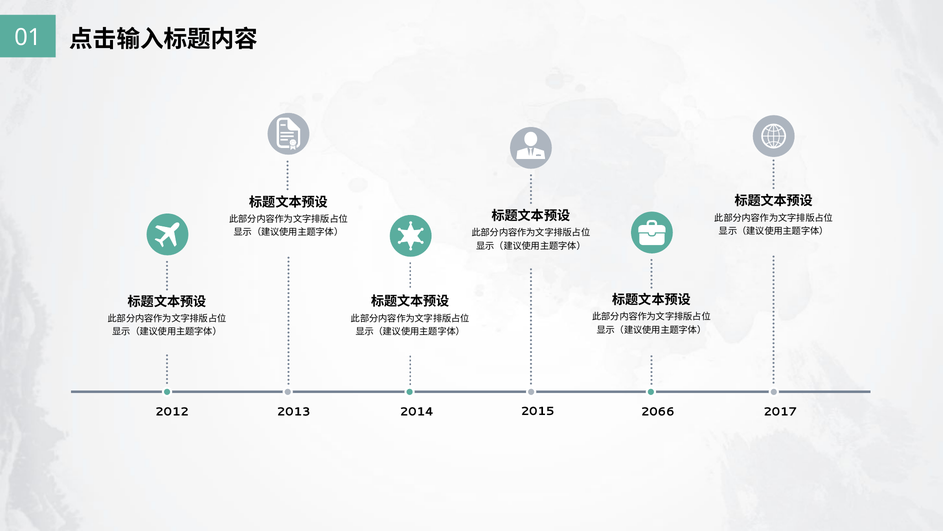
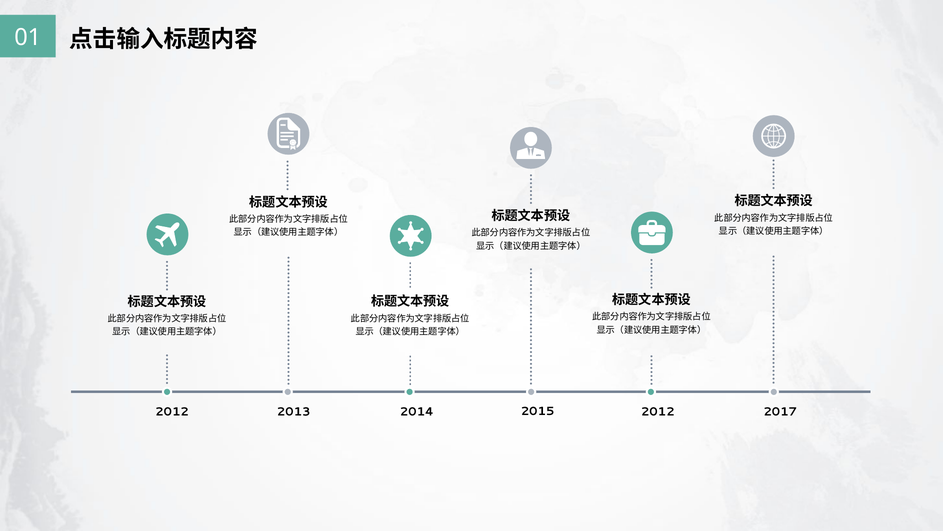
2066: 2066 -> 2012 (658, 412)
